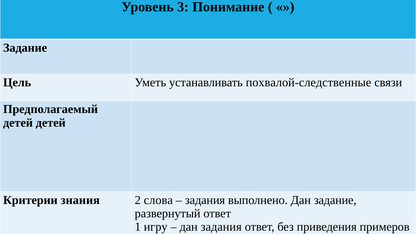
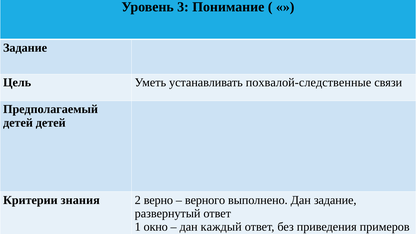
слова: слова -> верно (158, 200)
задания: задания -> верного (205, 200)
игру: игру -> окно (156, 227)
дан задания: задания -> каждый (221, 227)
